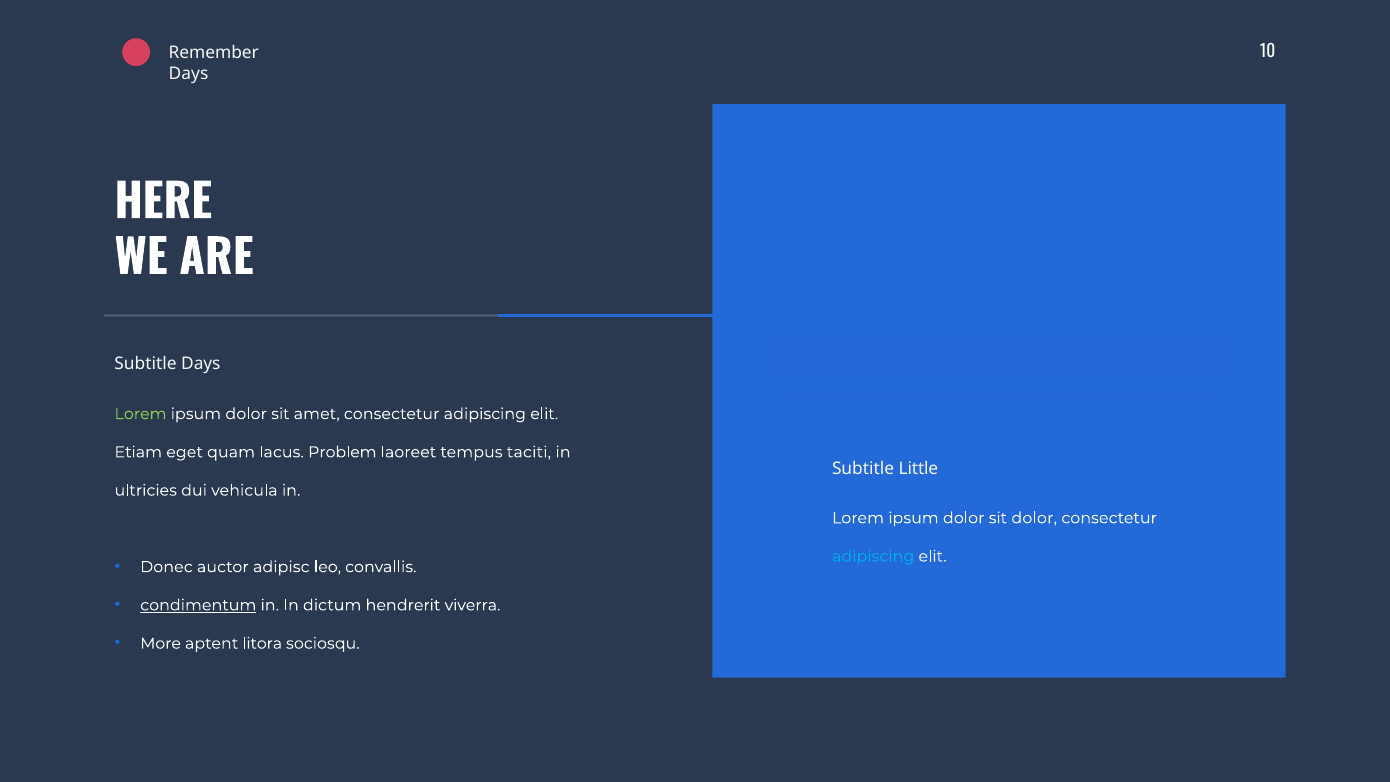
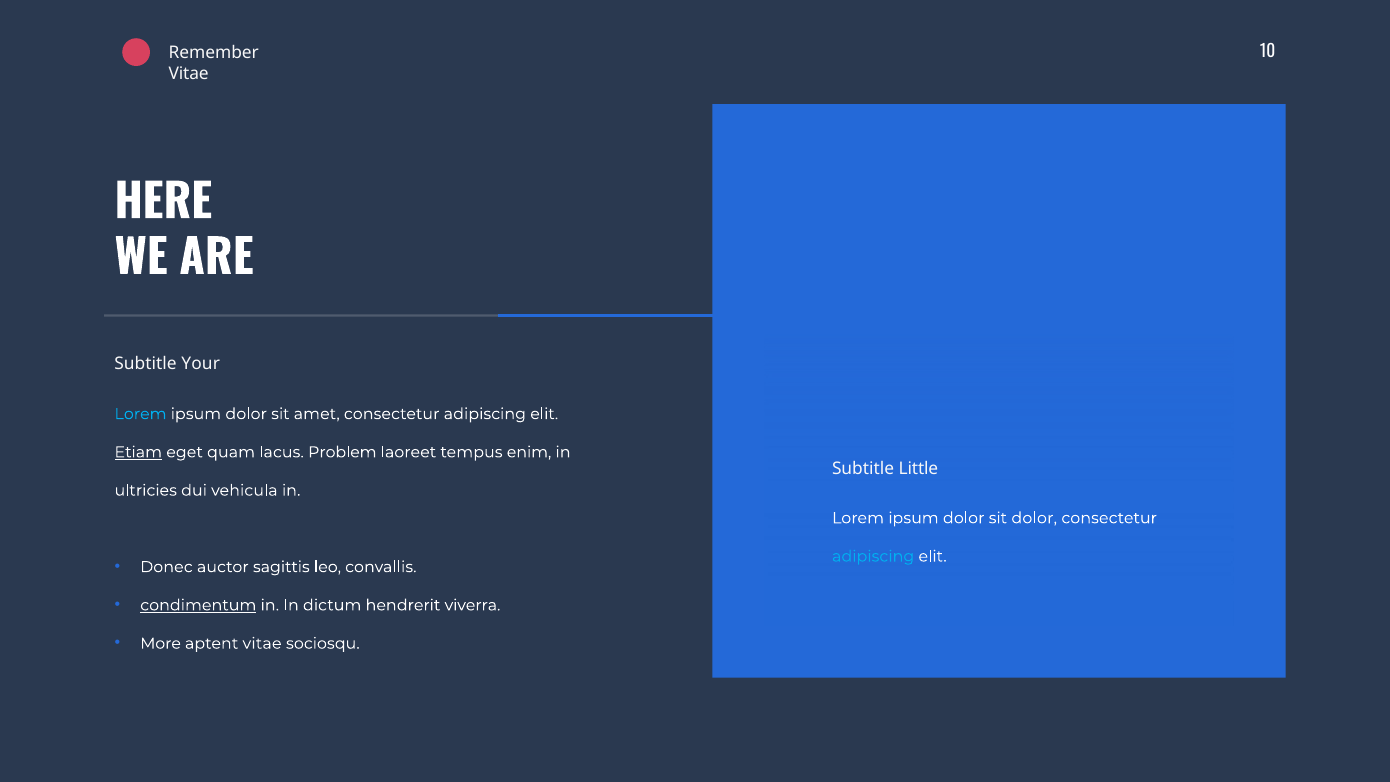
Days: Days -> Vitae (189, 74)
Subtitle Days: Days -> Your (201, 364)
Lorem colour: light green -> light blue (141, 414)
Etiam underline: none -> present (138, 452)
taciti: taciti -> enim (529, 452)
adipisc: adipisc -> sagittis (281, 567)
aptent litora: litora -> vitae (262, 643)
